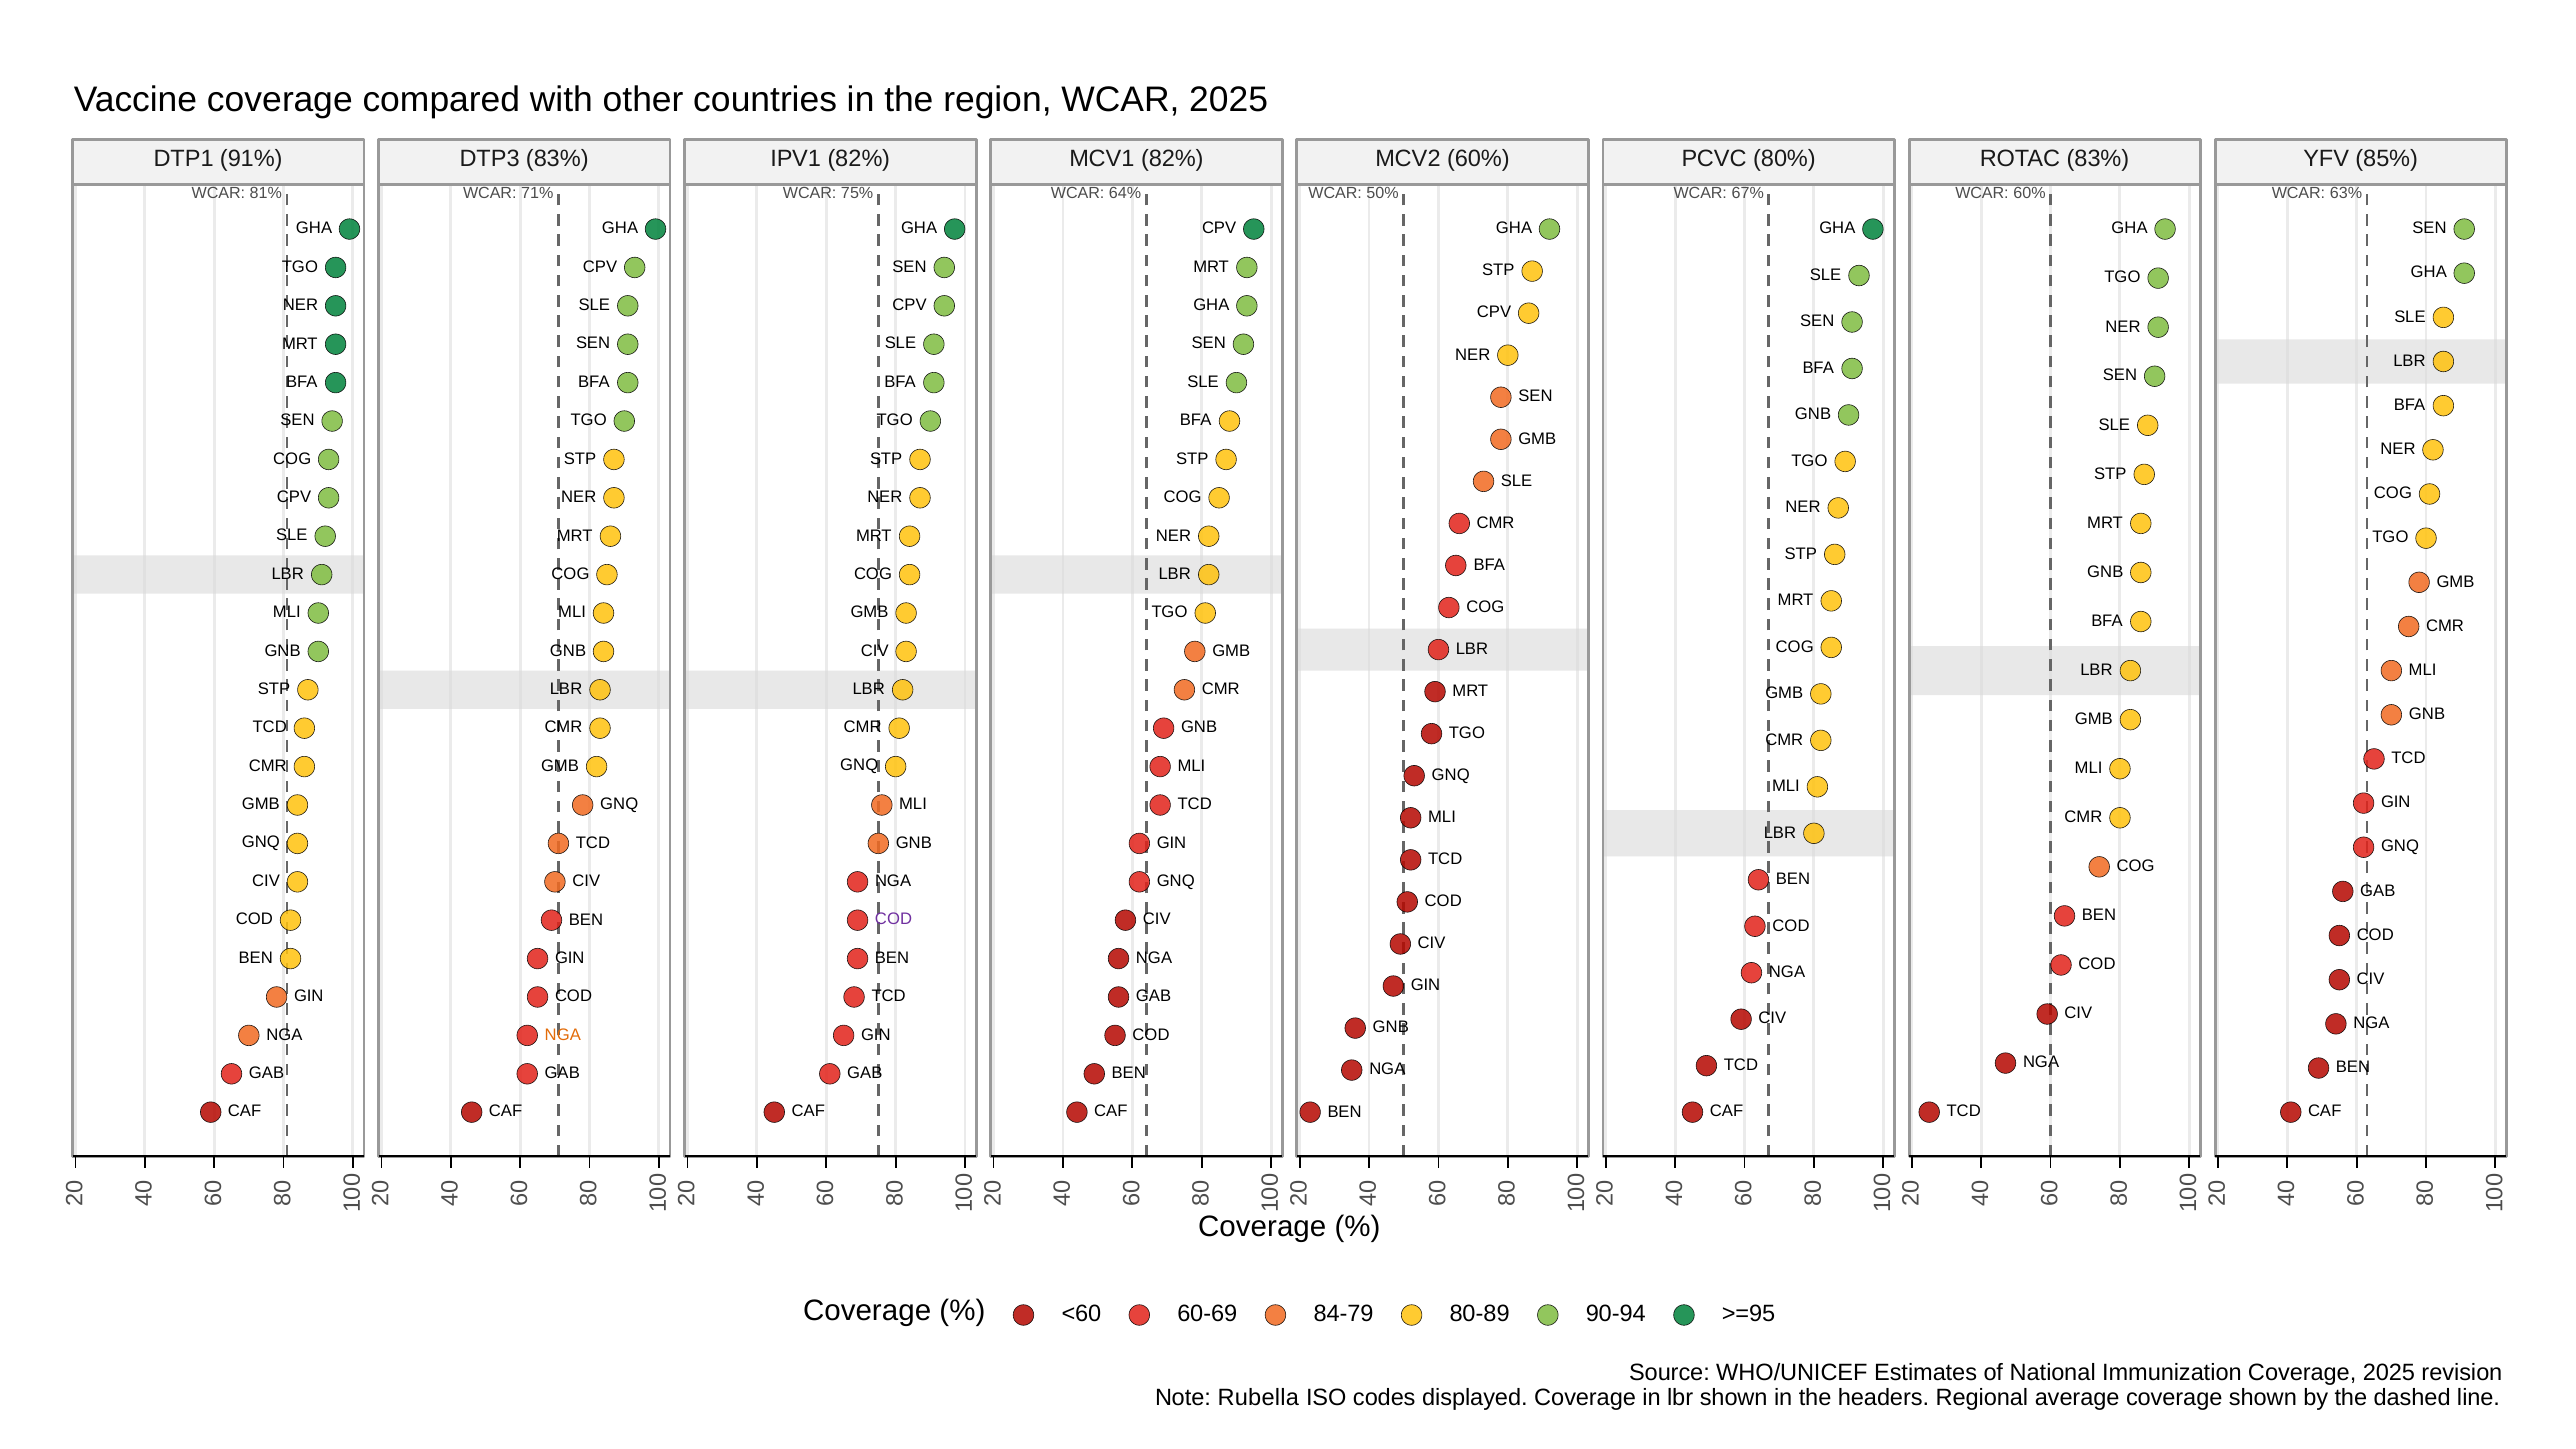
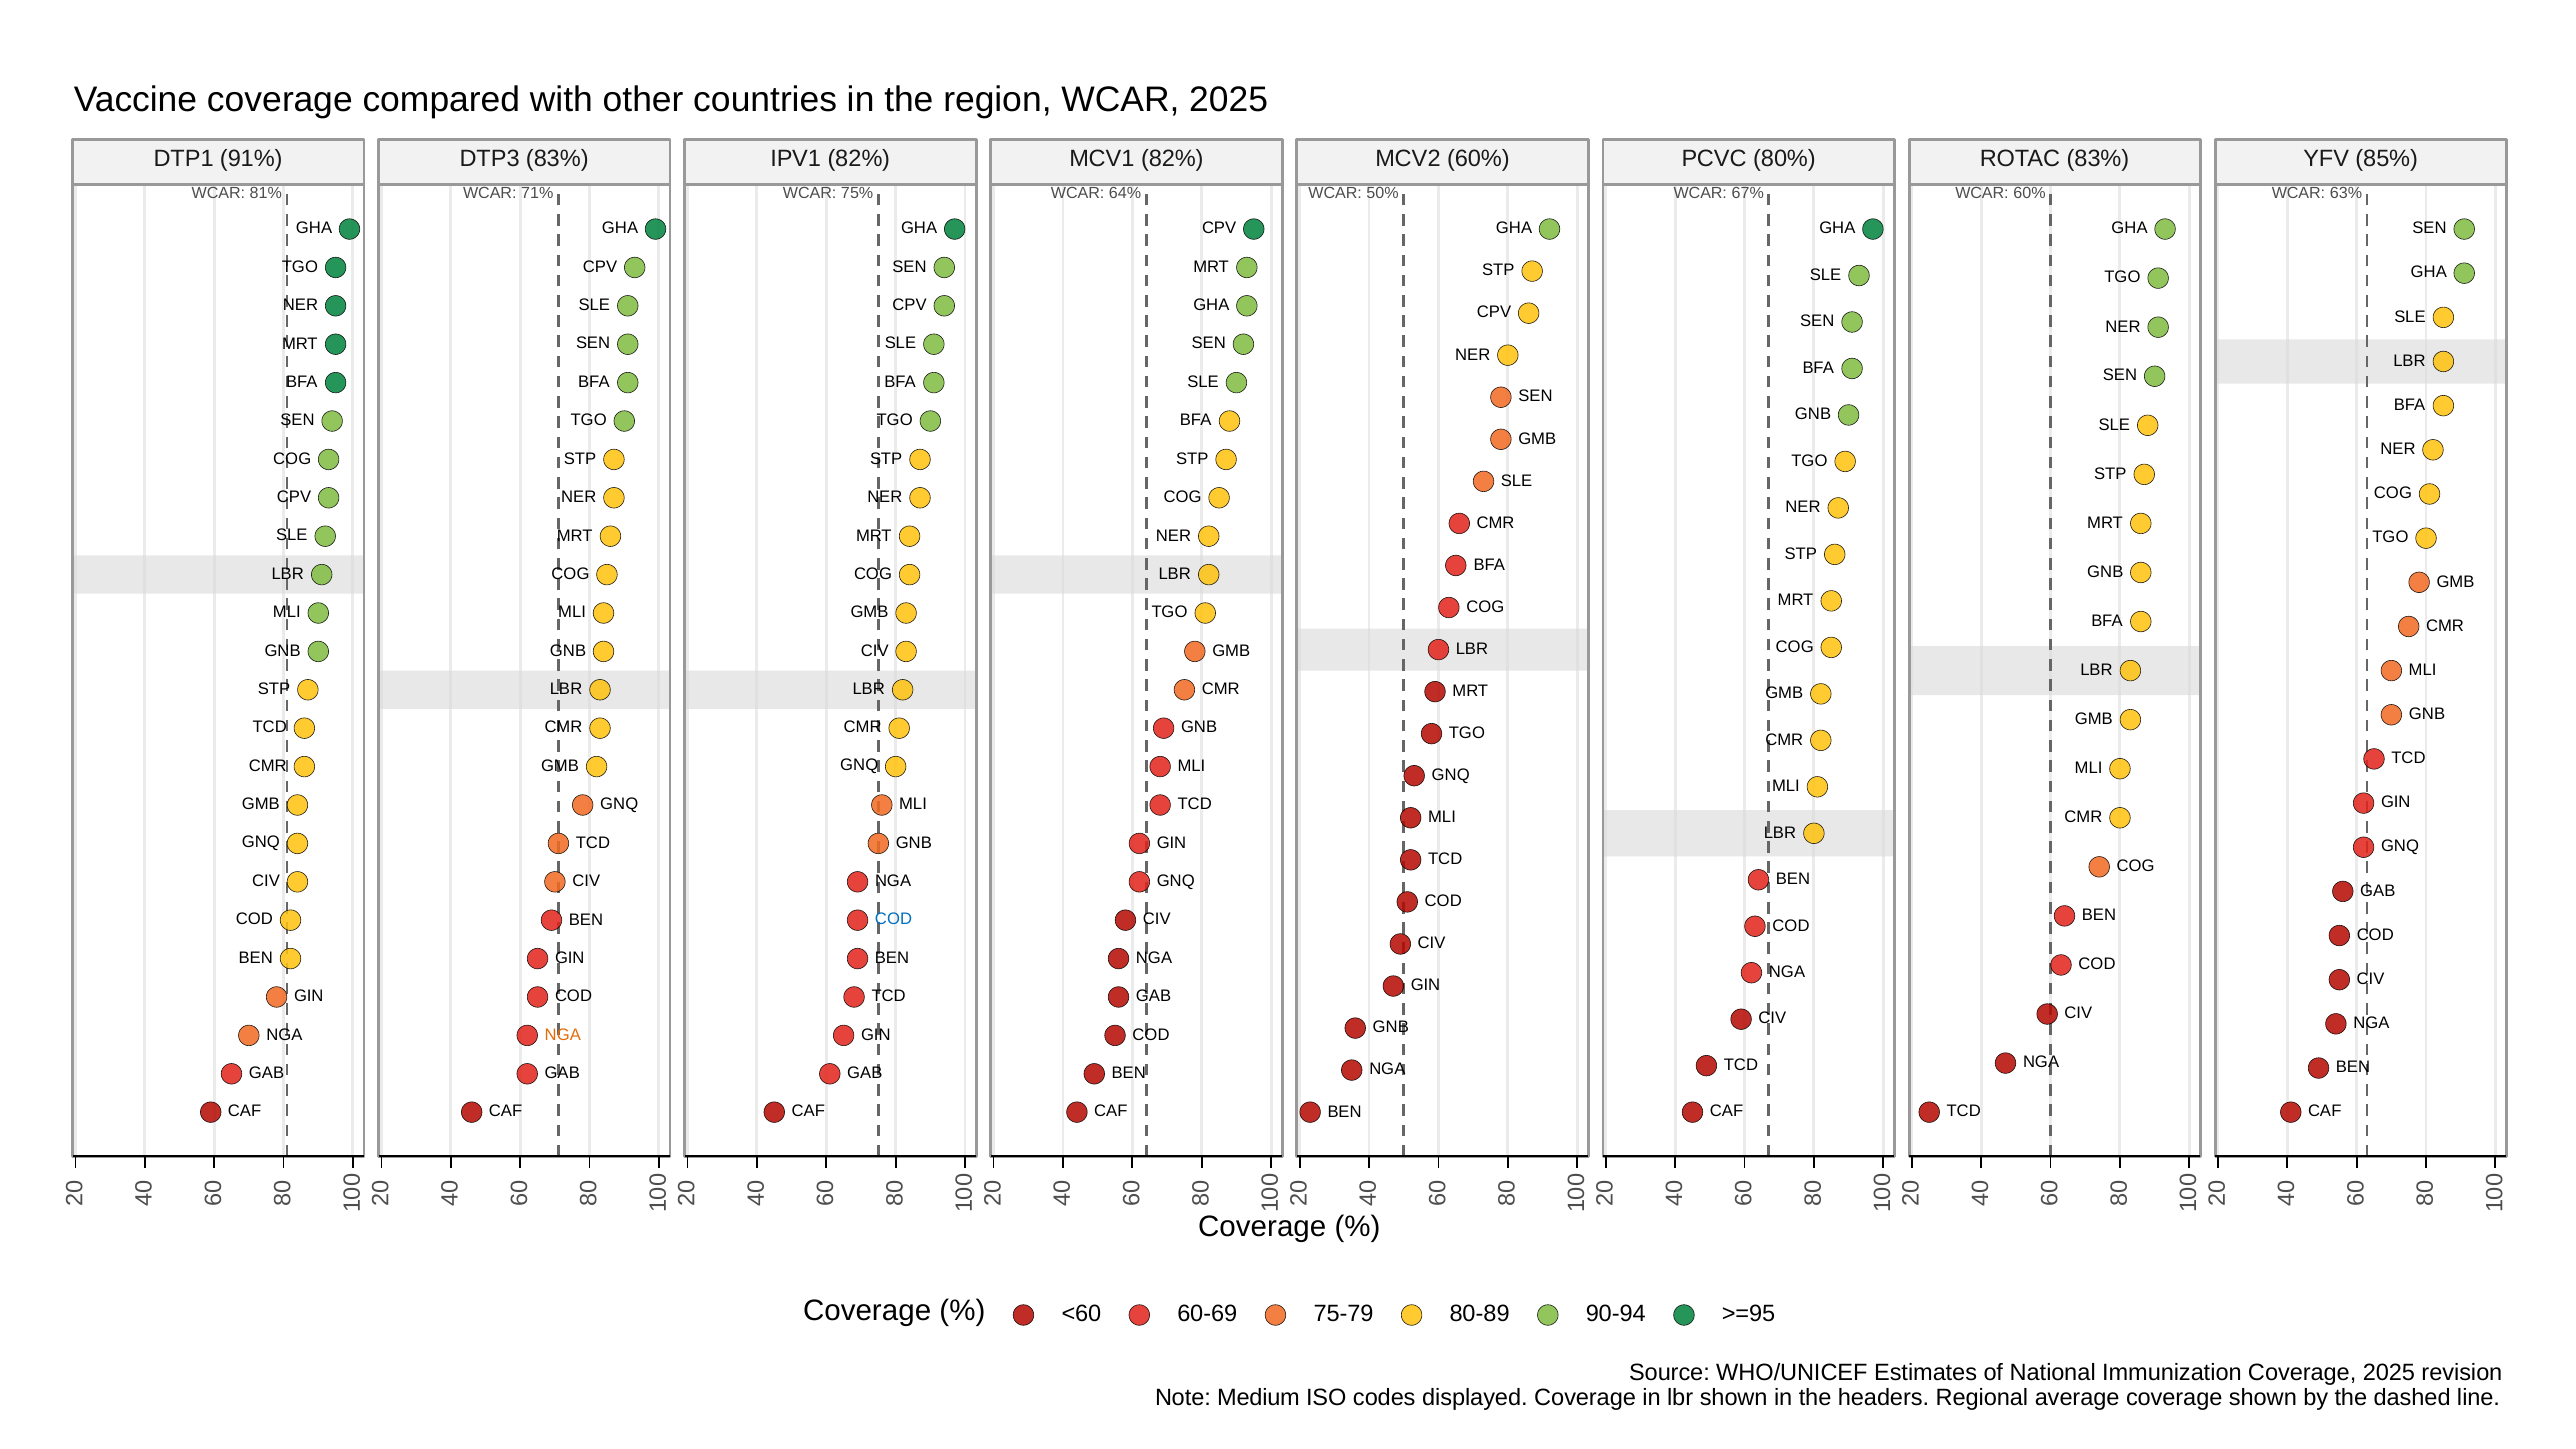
COD colour: purple -> blue (893, 919)
84-79: 84-79 -> 75-79 (1344, 1314)
Rubella: Rubella -> Medium (1259, 1398)
